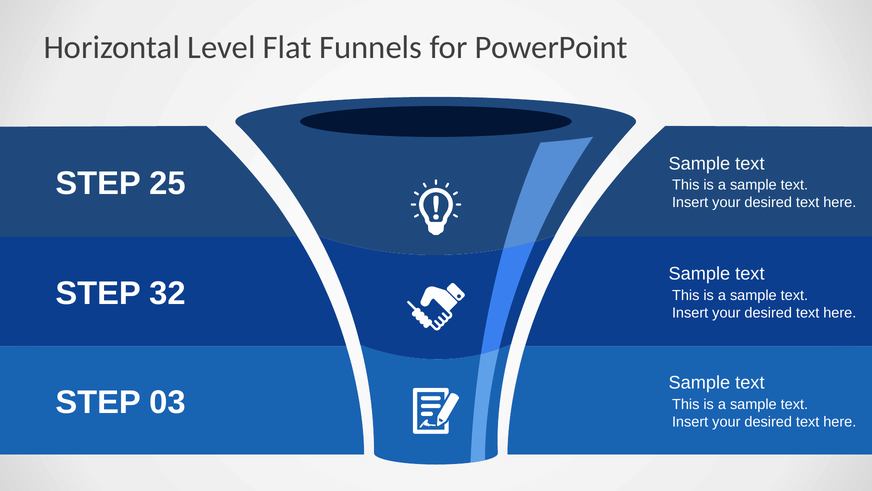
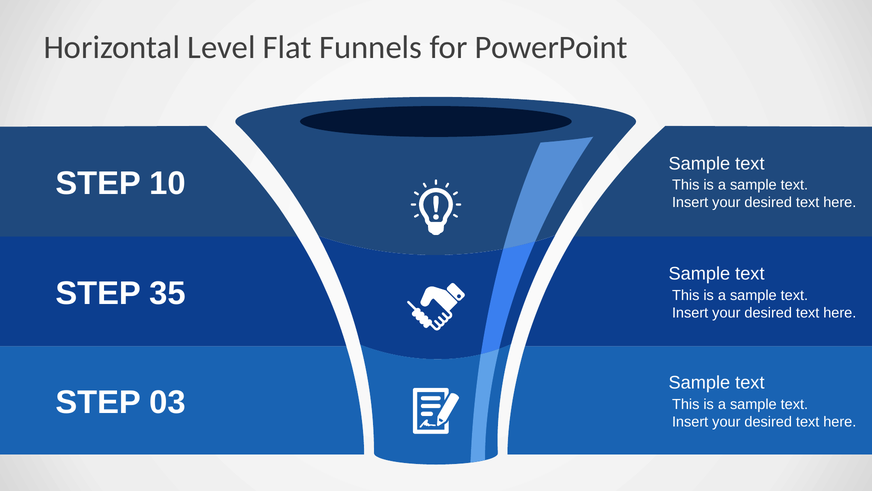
25: 25 -> 10 (167, 183)
32: 32 -> 35 (167, 293)
